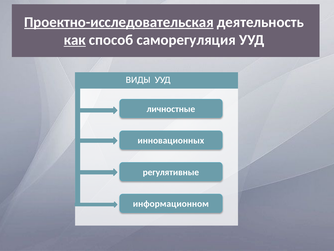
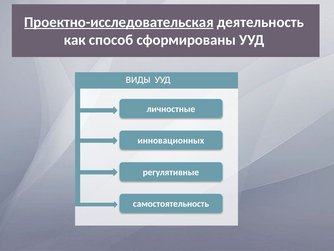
как underline: present -> none (75, 40)
саморегуляция: саморегуляция -> сформированы (186, 40)
информационном: информационном -> самостоятельность (171, 203)
